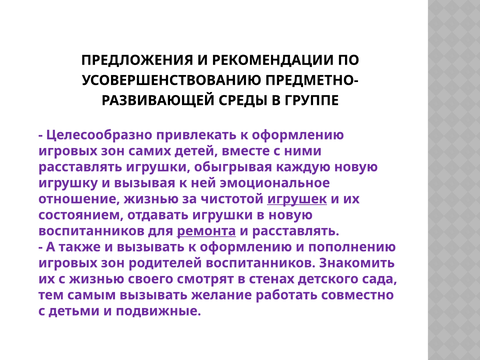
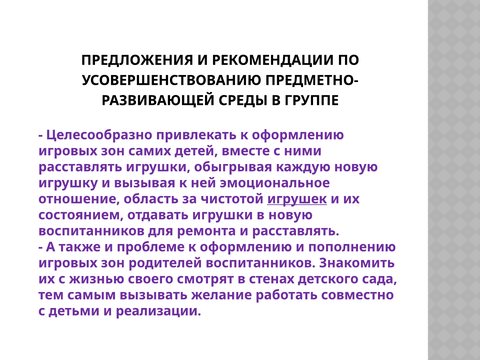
отношение жизнью: жизнью -> область (151, 199)
ремонта underline: present -> none (206, 231)
и вызывать: вызывать -> проблеме (151, 247)
подвижные: подвижные -> реализации (158, 311)
